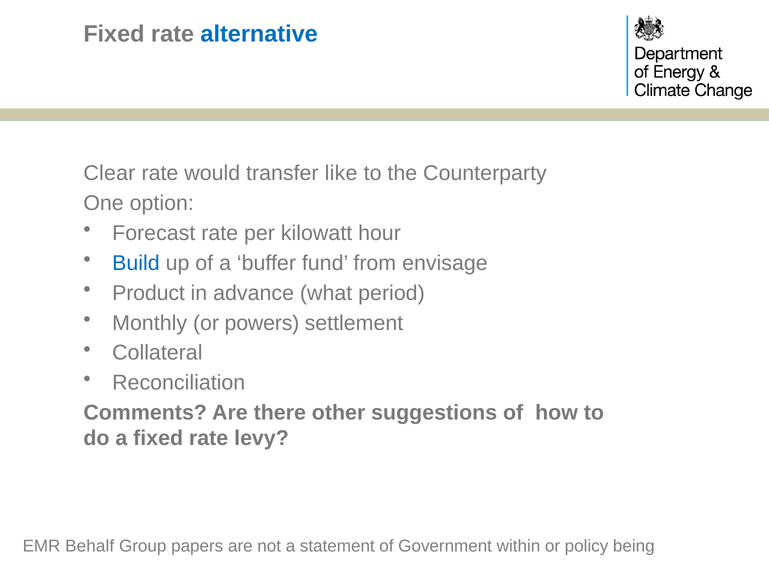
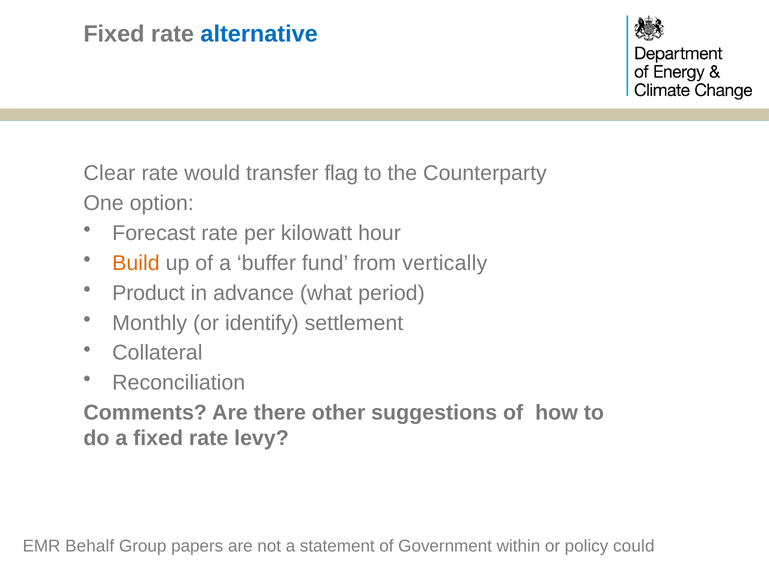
like: like -> flag (341, 173)
Build colour: blue -> orange (136, 263)
envisage: envisage -> vertically (445, 263)
powers: powers -> identify (262, 323)
being: being -> could (634, 546)
